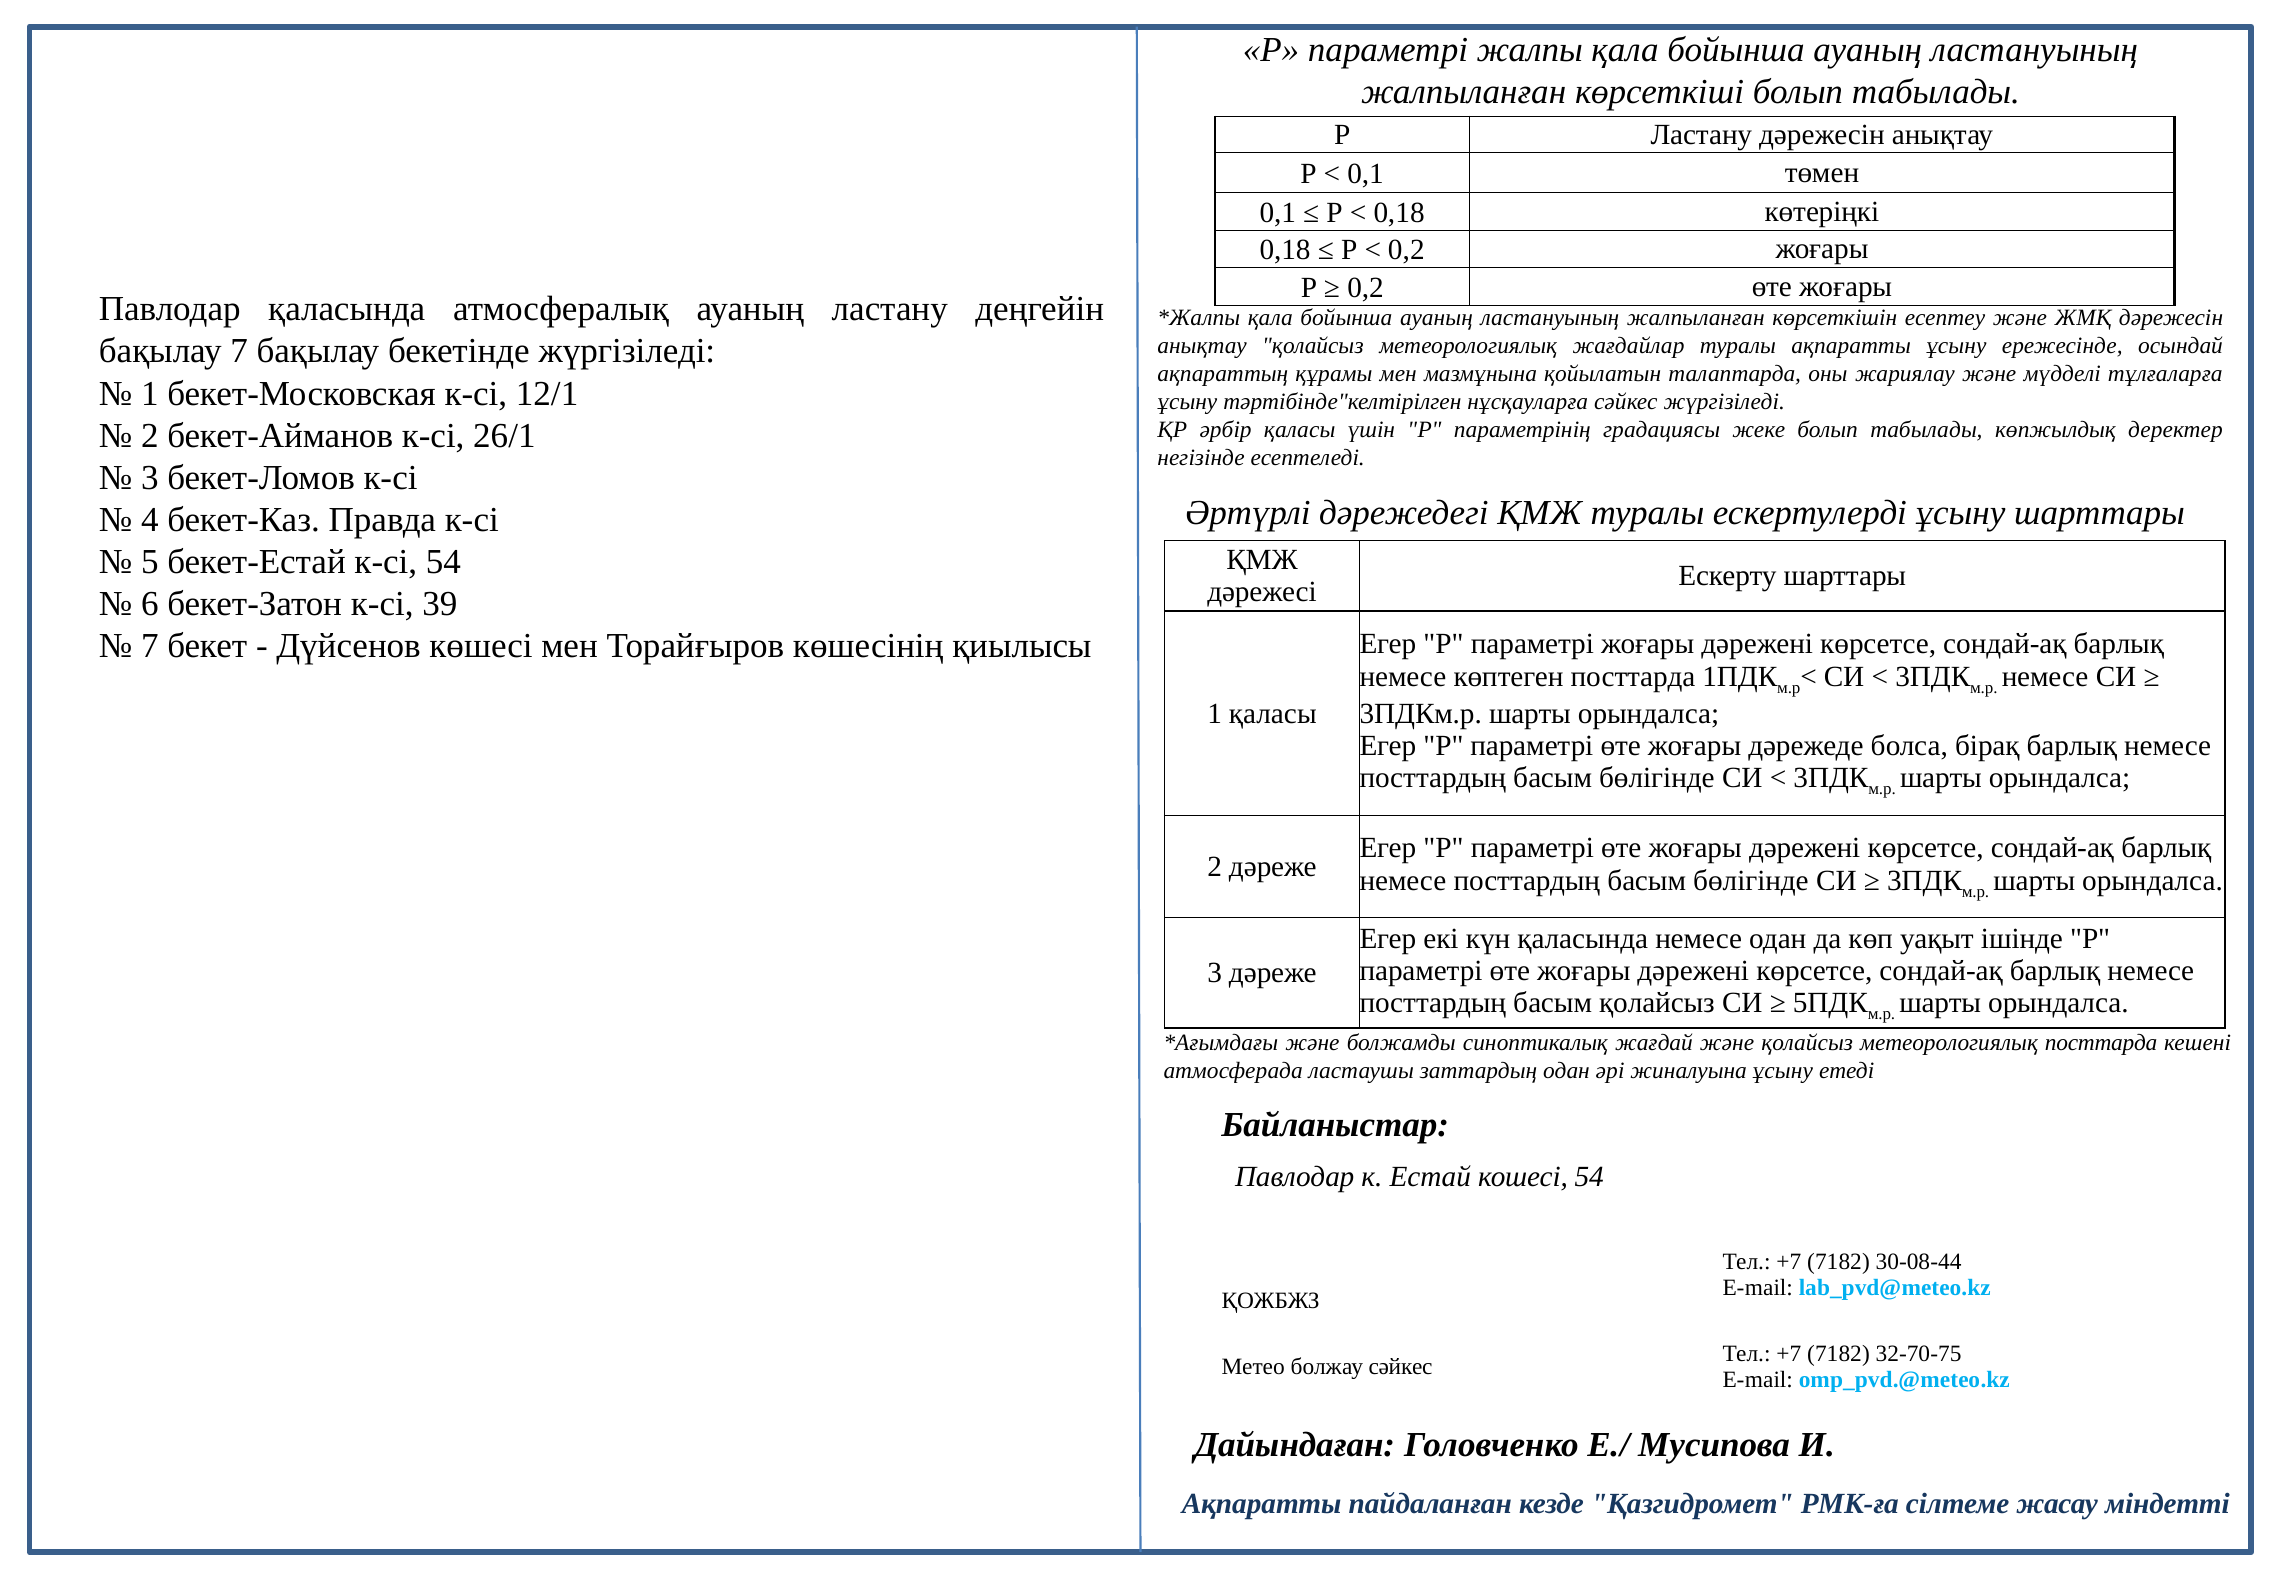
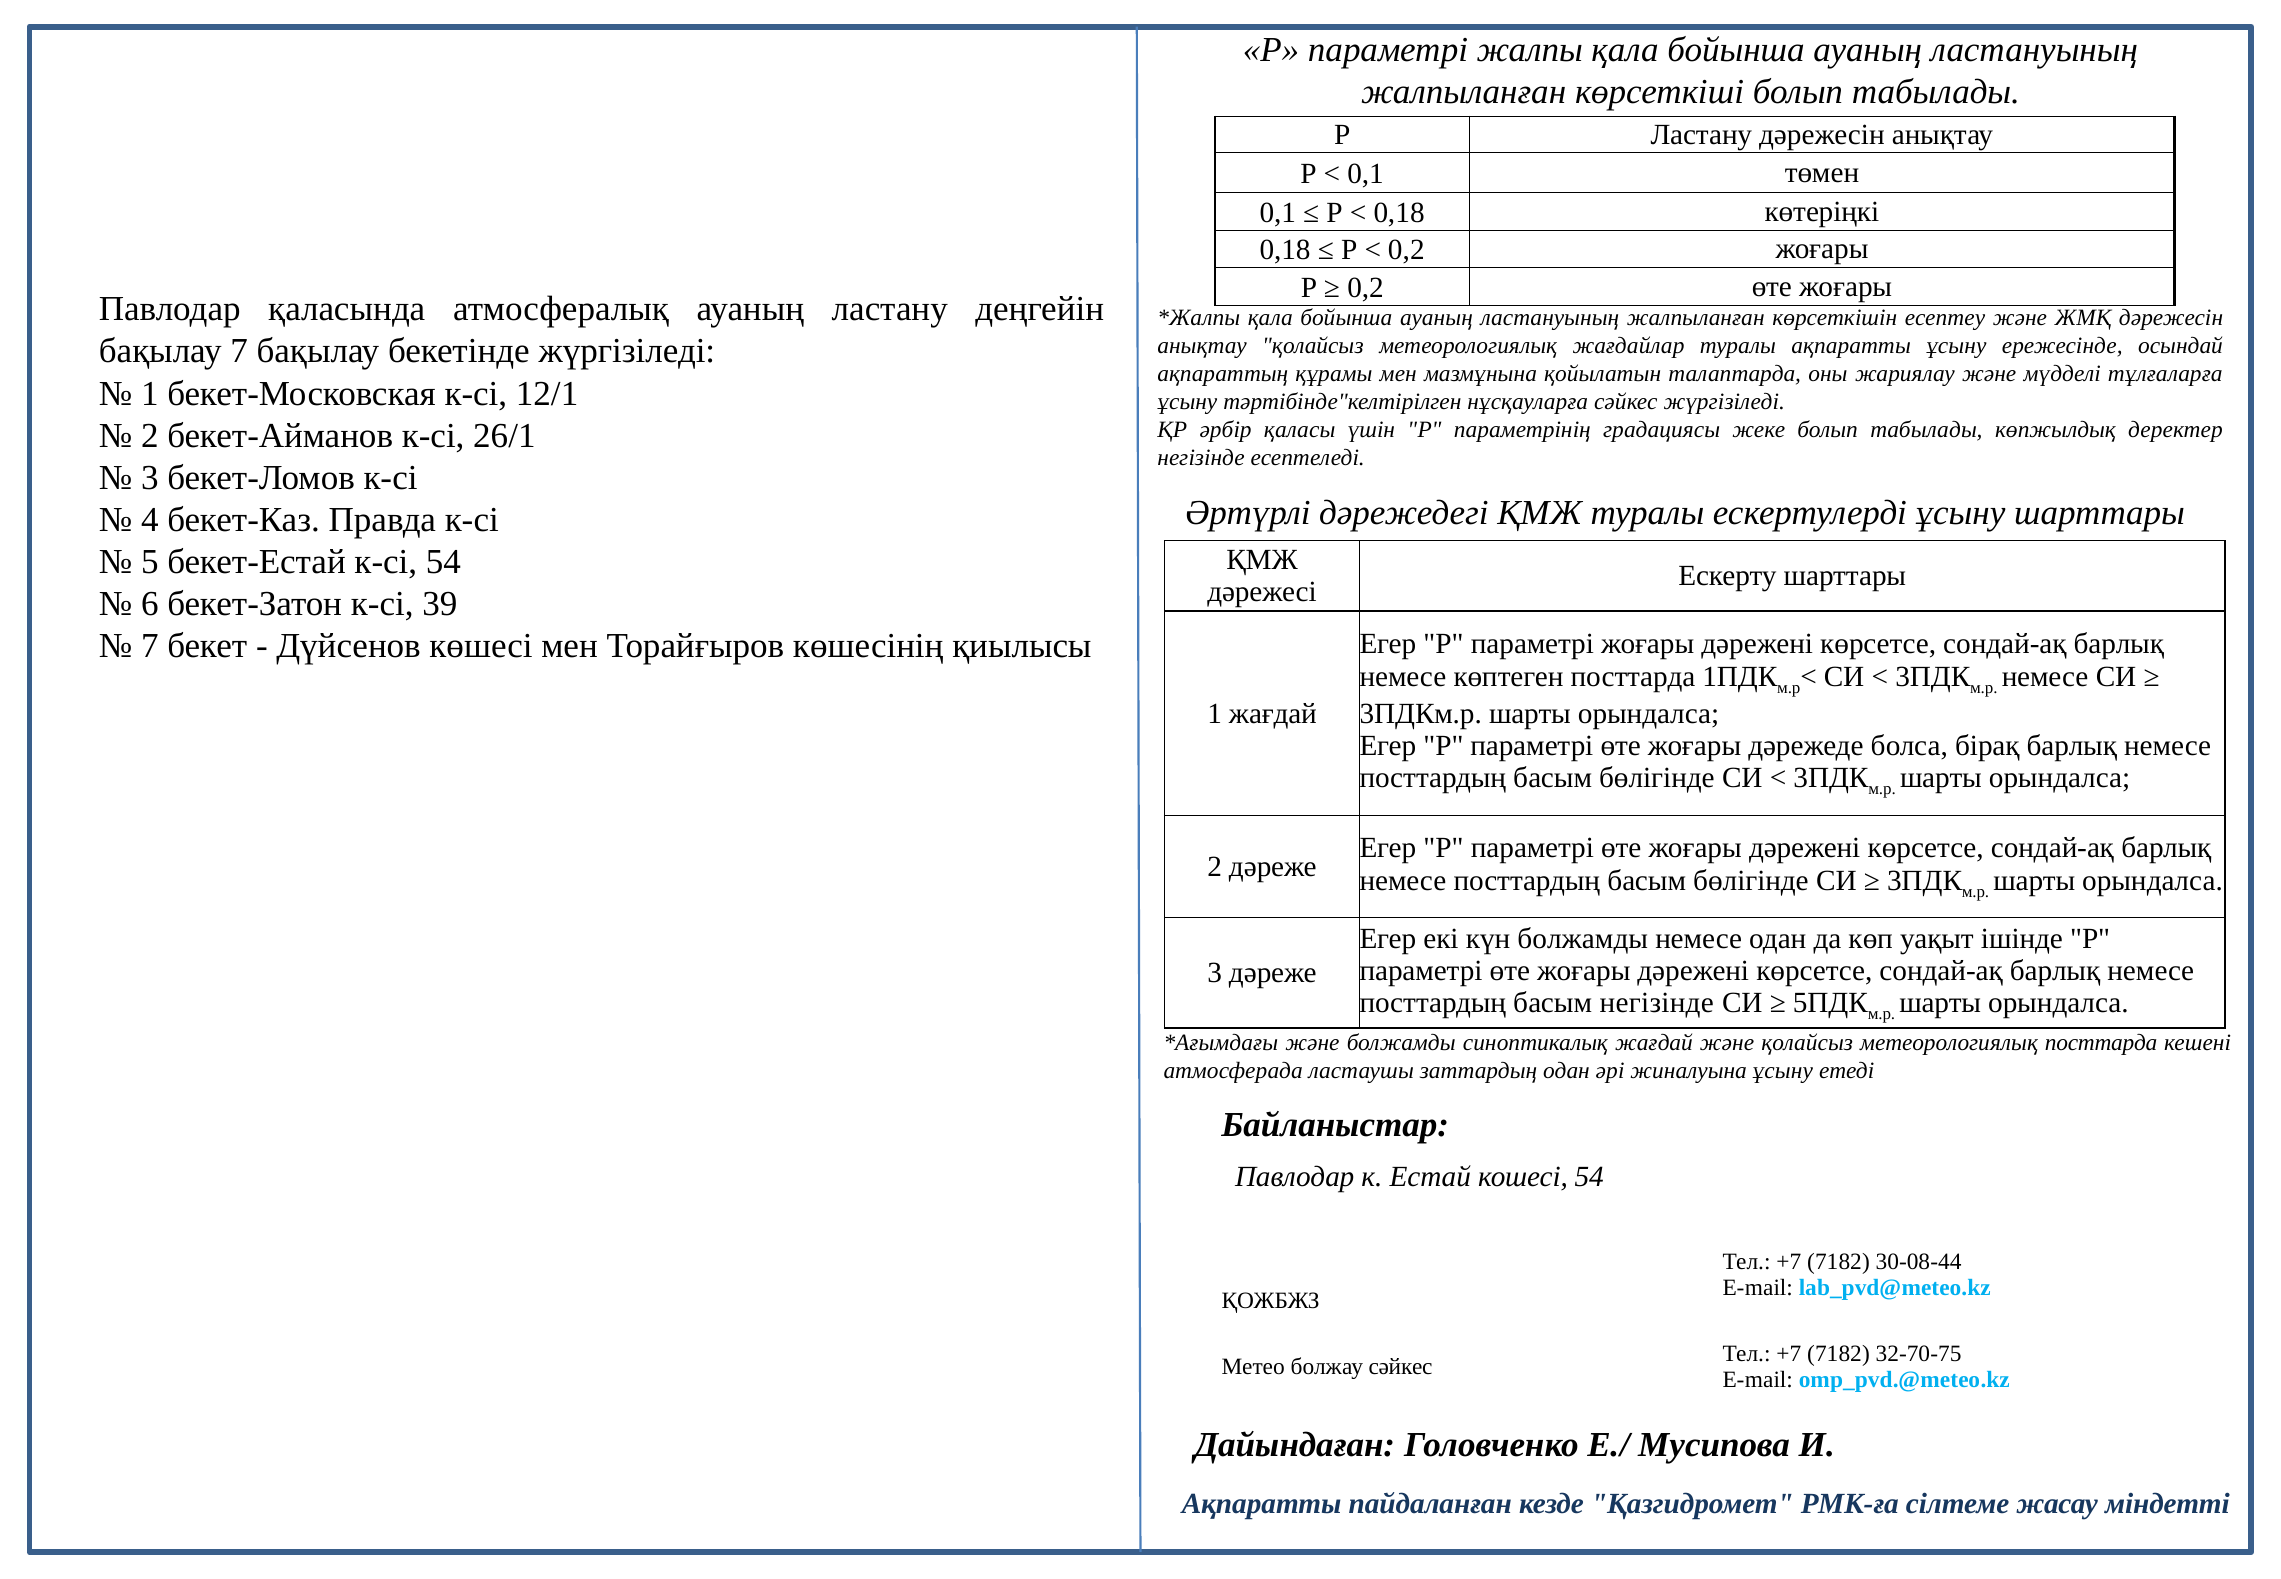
1 қаласы: қаласы -> жағдай (1273, 713)
күн қаласында: қаласында -> болжамды (1583, 938)
басым қолайсыз: қолайсыз -> негізінде (1657, 1003)
